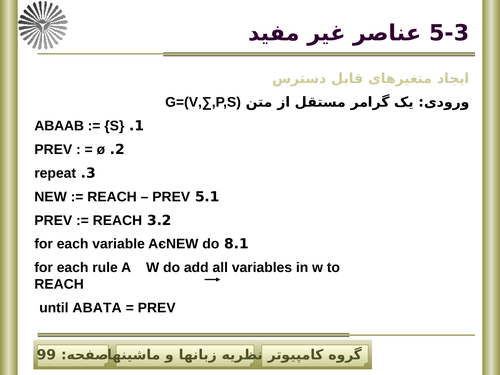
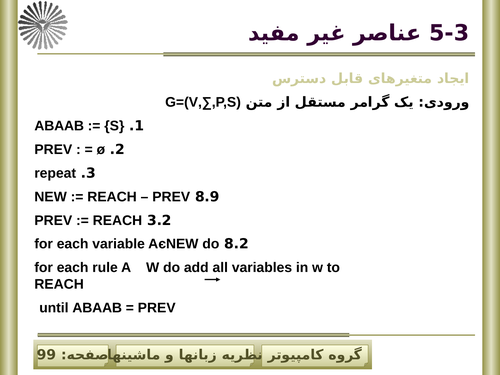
5.1: 5.1 -> 8.9 (207, 197)
8.1: 8.1 -> 8.2 (237, 244)
until ABATA: ABATA -> ABAAB (97, 308)
